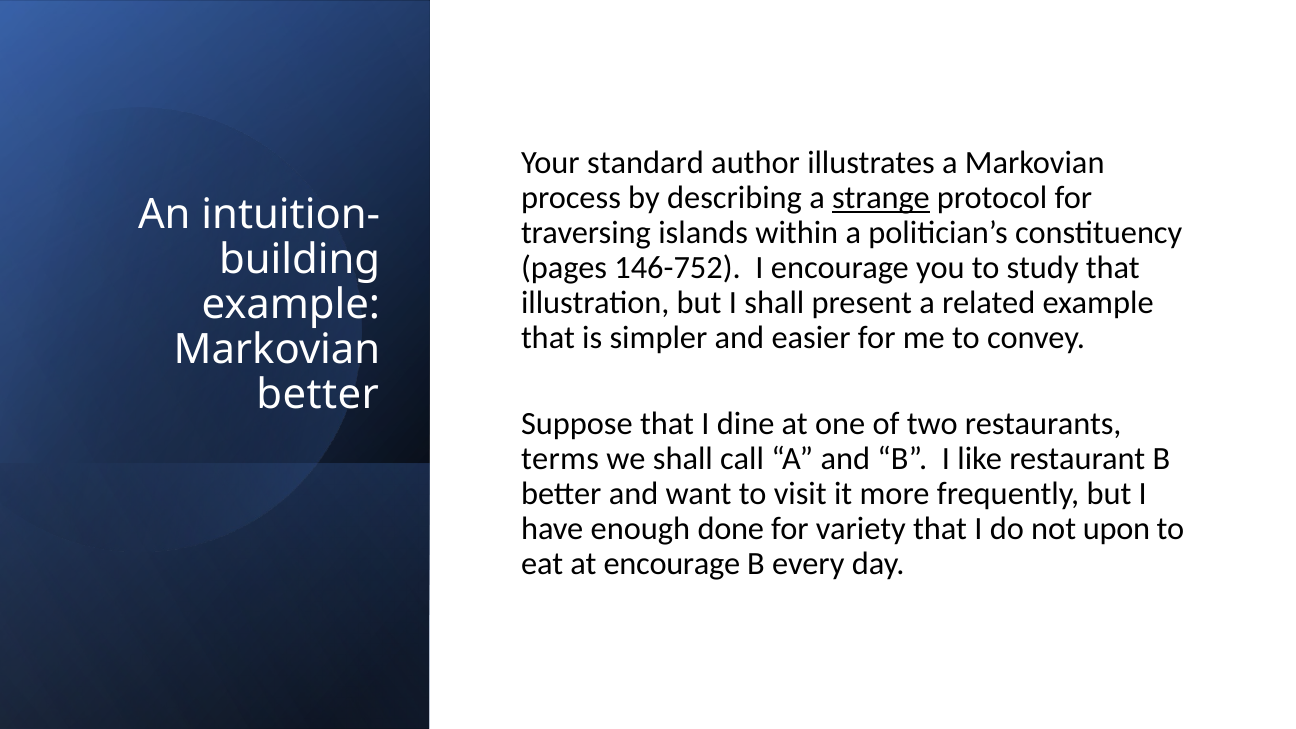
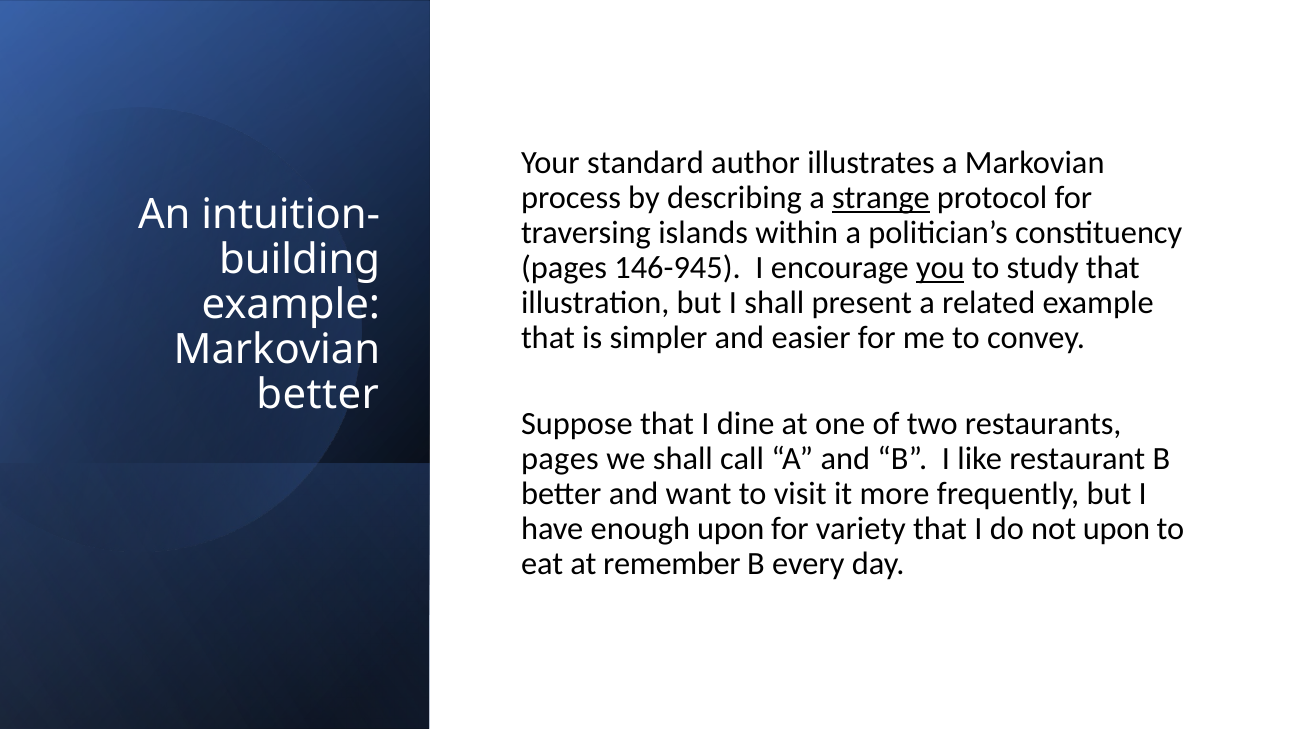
146-752: 146-752 -> 146-945 (678, 268)
you underline: none -> present (940, 268)
terms: terms -> pages (560, 459)
enough done: done -> upon (731, 529)
at encourage: encourage -> remember (672, 564)
